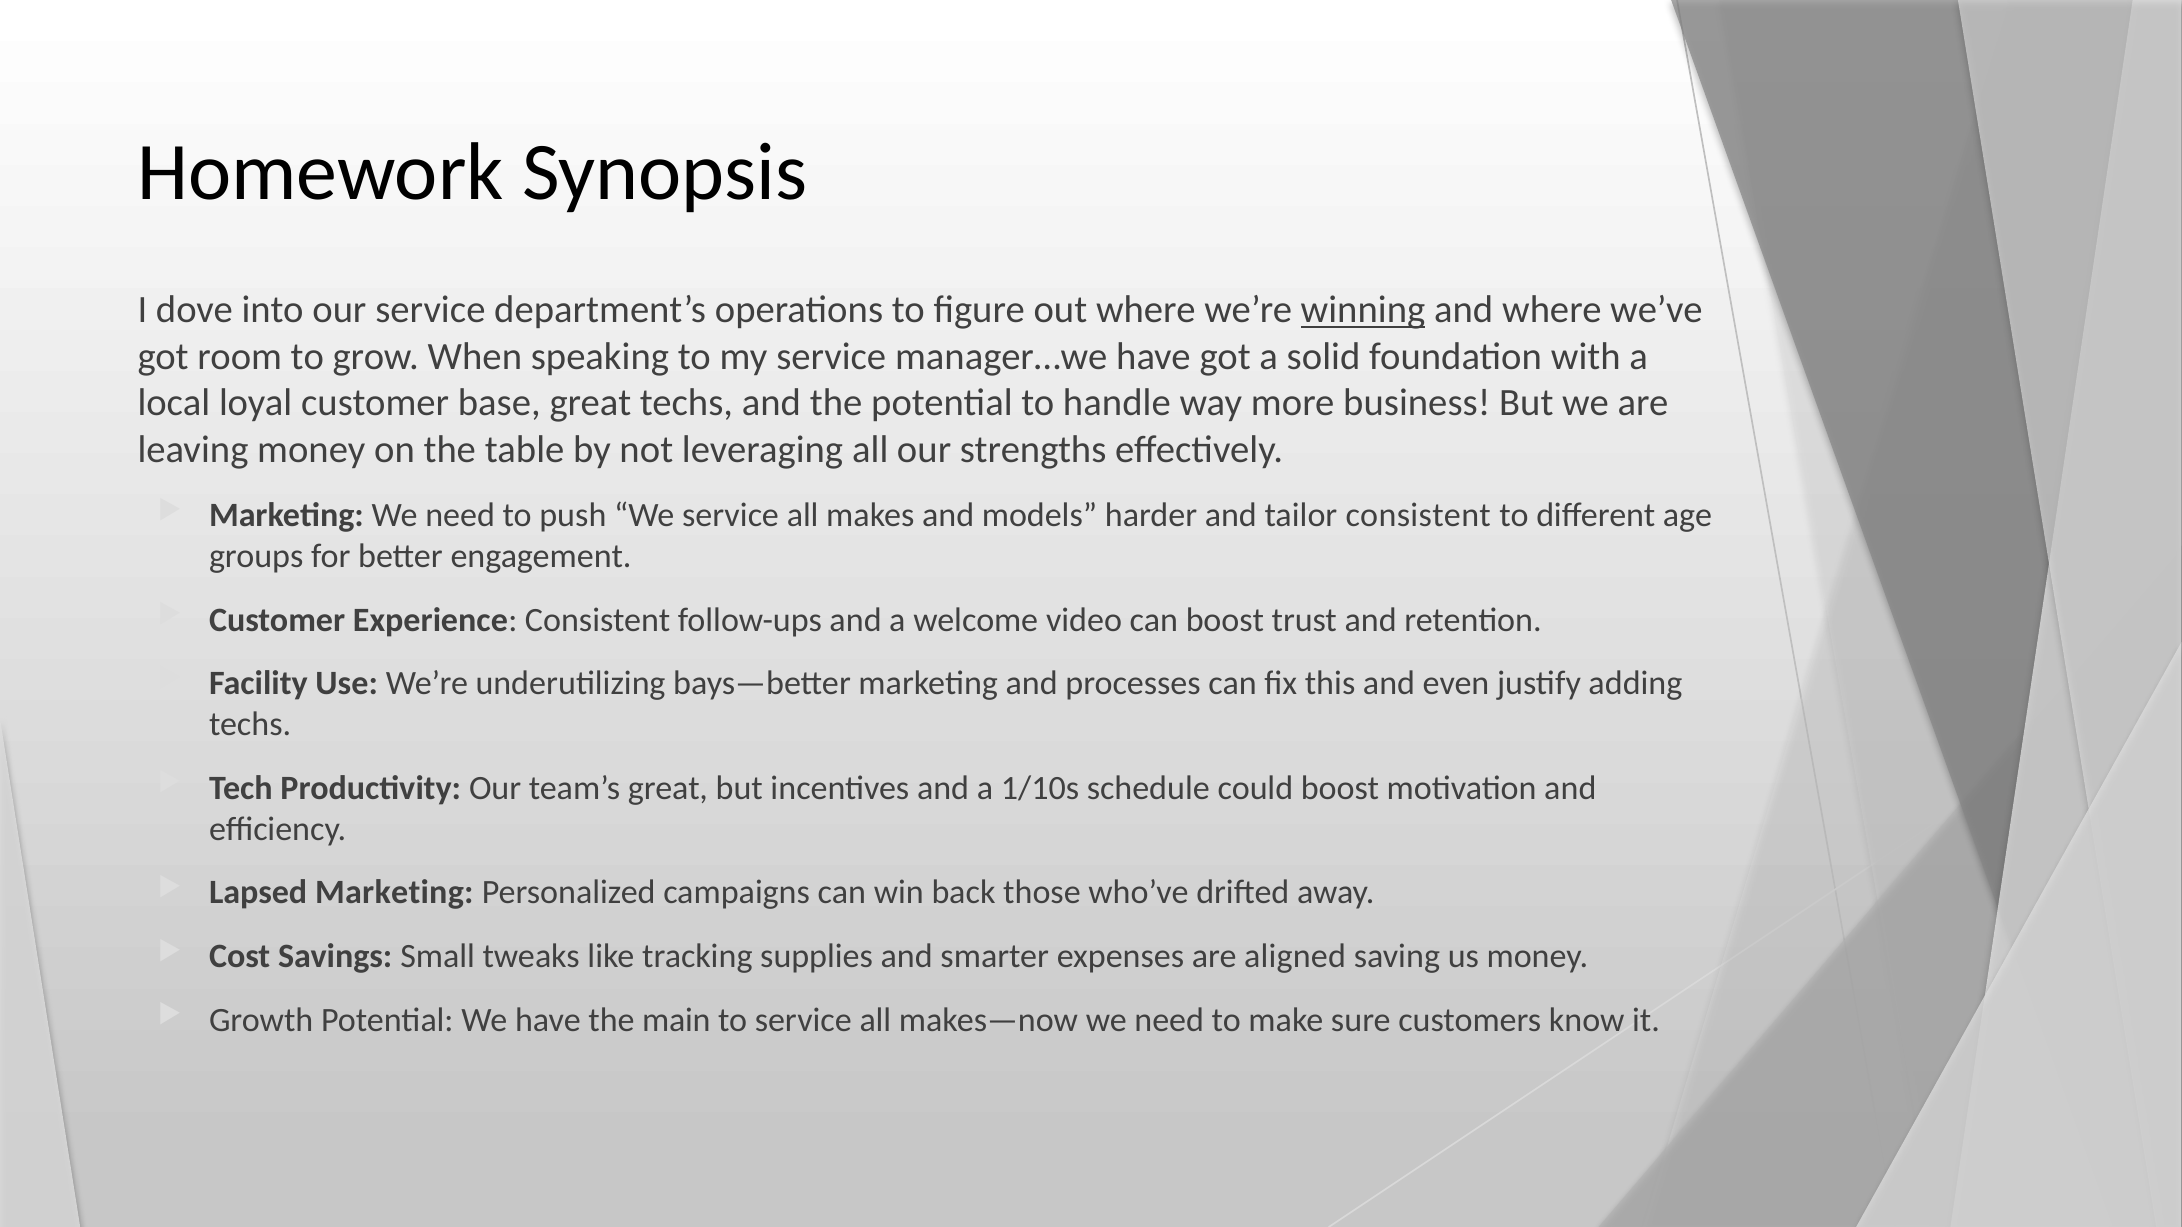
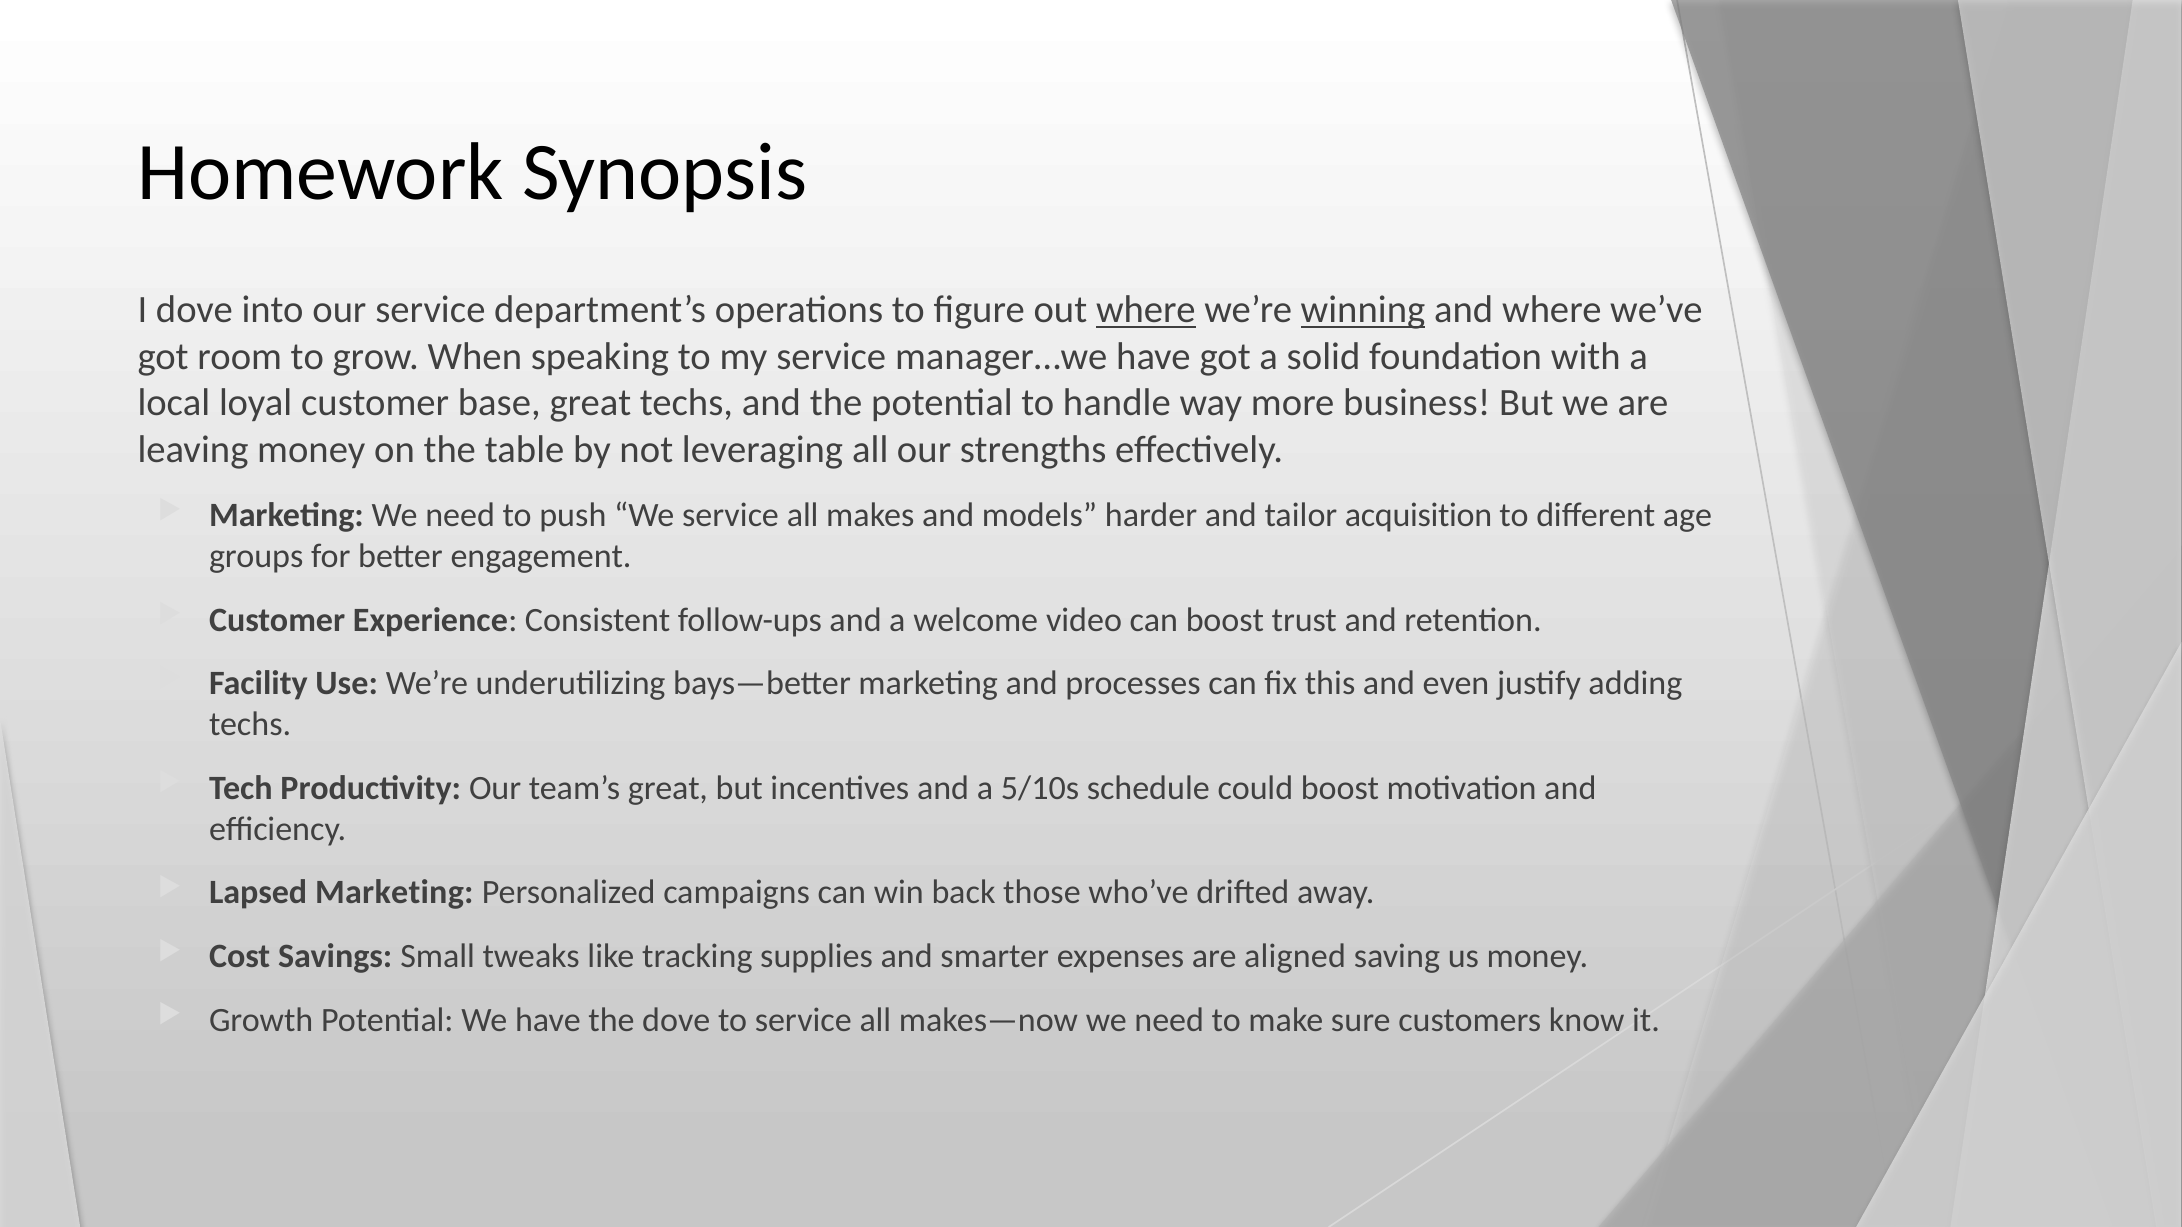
where underline: none -> present (1146, 310)
tailor consistent: consistent -> acquisition (1419, 515)
1/10s: 1/10s -> 5/10s (1040, 788)
the main: main -> dove (676, 1020)
